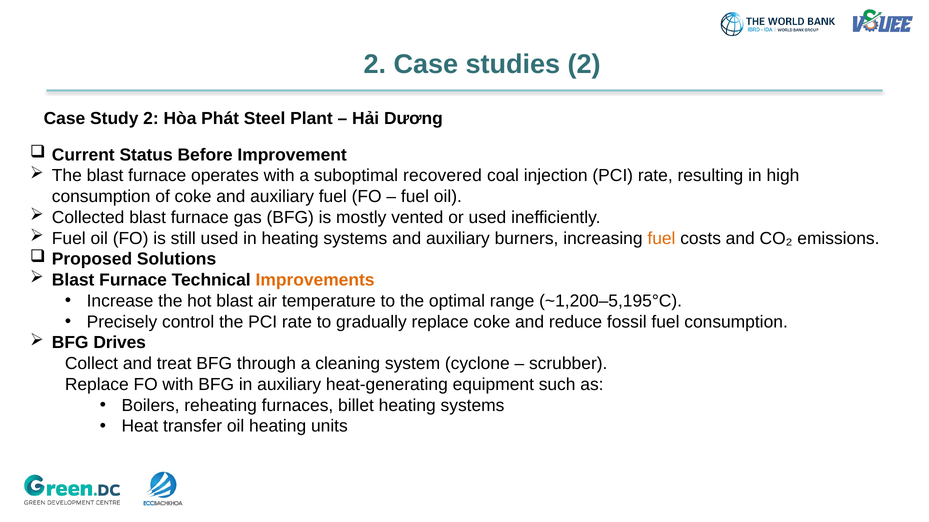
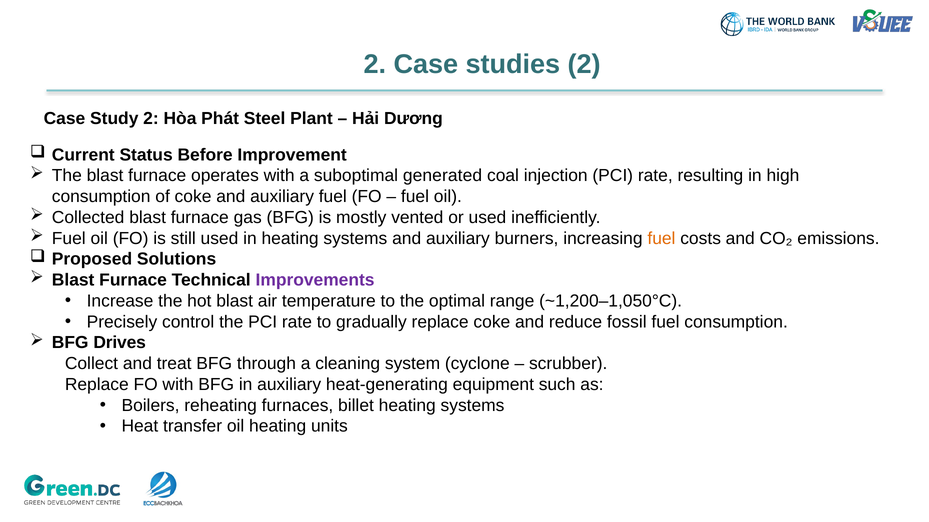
recovered: recovered -> generated (442, 176)
Improvements colour: orange -> purple (315, 280)
~1,200–5,195°C: ~1,200–5,195°C -> ~1,200–1,050°C (611, 301)
